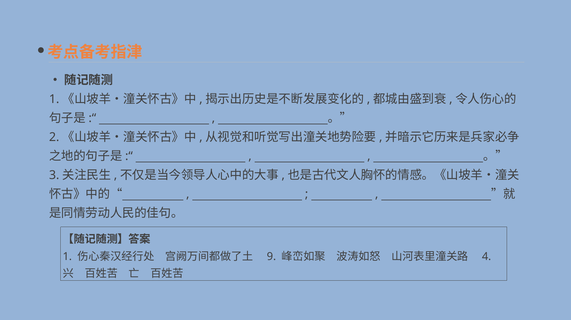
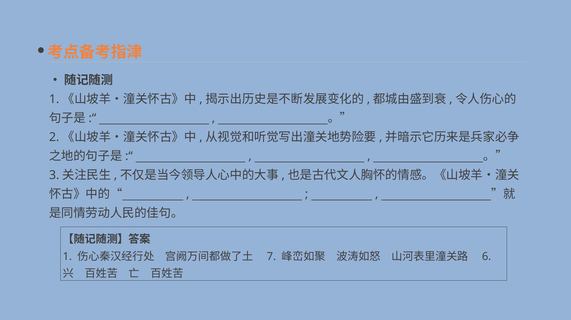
9: 9 -> 7 (271, 257)
4: 4 -> 6 (487, 257)
